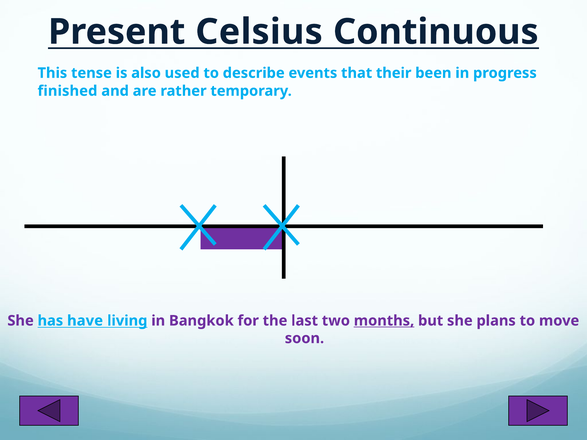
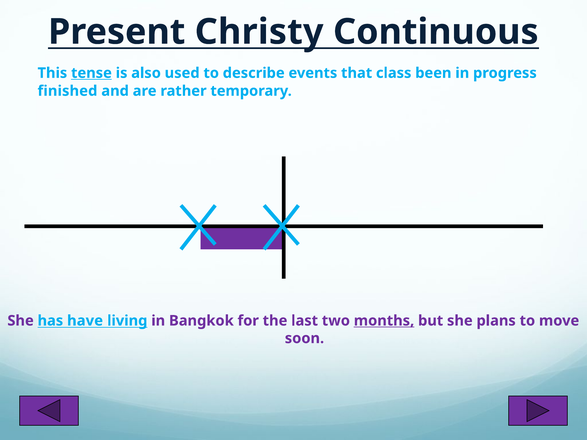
Celsius: Celsius -> Christy (259, 32)
tense underline: none -> present (91, 73)
their: their -> class (394, 73)
